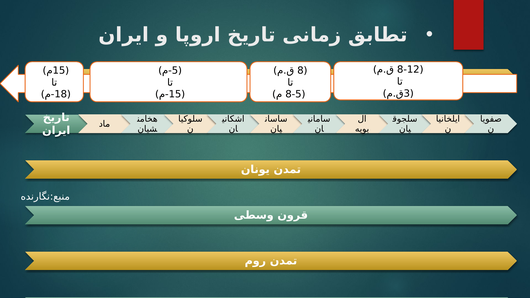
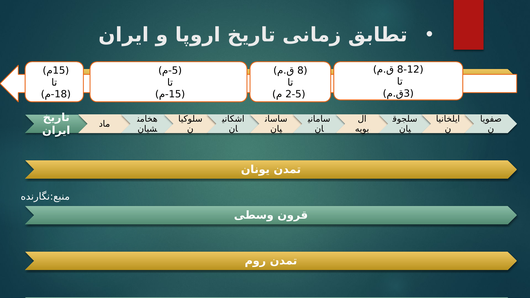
8-5: 8-5 -> 2-5 (293, 94)
